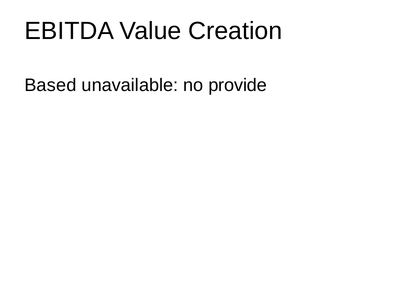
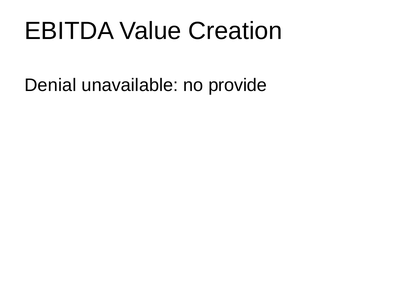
Based: Based -> Denial (50, 85)
